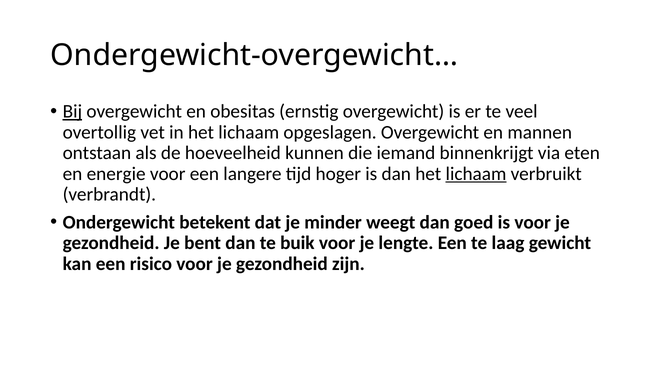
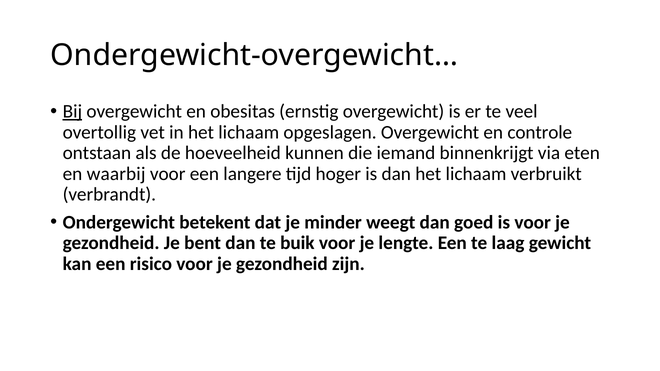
mannen: mannen -> controle (540, 132)
energie: energie -> waarbij (116, 174)
lichaam underline: present -> none (476, 174)
